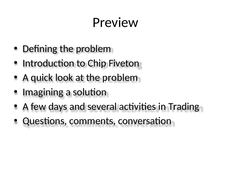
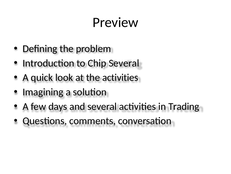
Chip Fiveton: Fiveton -> Several (124, 63)
at the problem: problem -> activities (120, 77)
